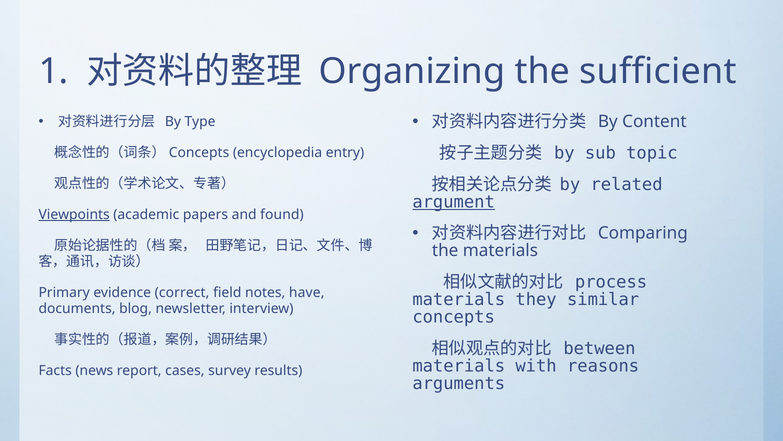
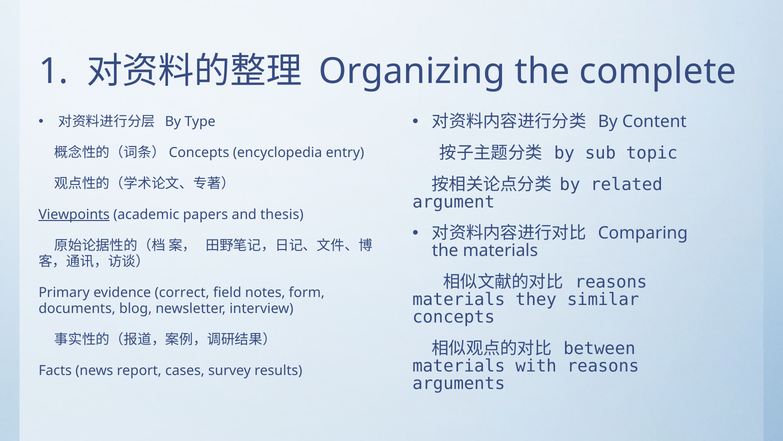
sufficient: sufficient -> complete (658, 72)
argument underline: present -> none (454, 202)
found: found -> thesis (282, 214)
process: process -> reasons (611, 282)
have: have -> form (307, 292)
